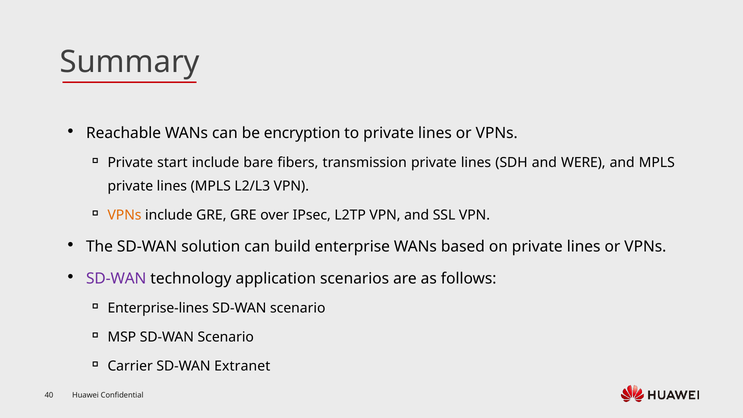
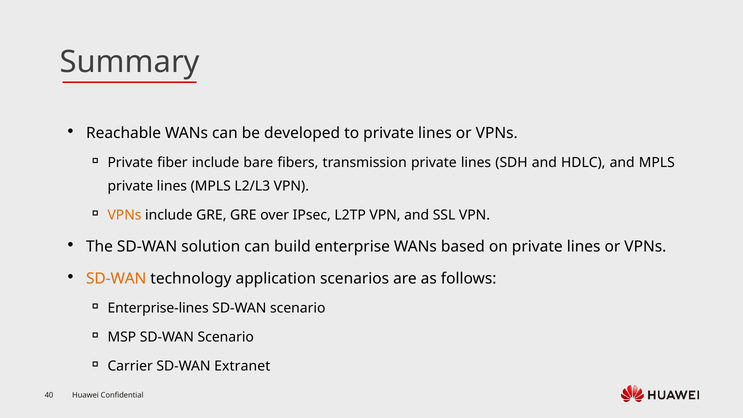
encryption: encryption -> developed (302, 133)
start: start -> fiber (172, 163)
WERE: WERE -> HDLC (583, 163)
SD-WAN colour: purple -> orange (116, 278)
